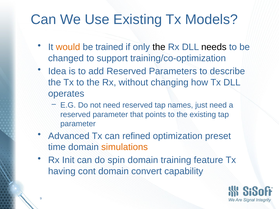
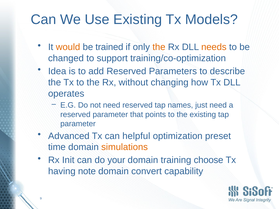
the colour: black -> orange (159, 47)
needs colour: black -> orange (214, 47)
refined: refined -> helpful (136, 136)
spin: spin -> your (116, 160)
feature: feature -> choose (209, 160)
cont: cont -> note (87, 171)
